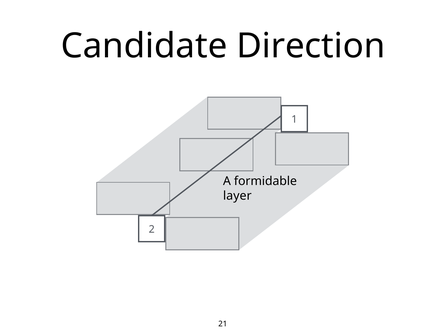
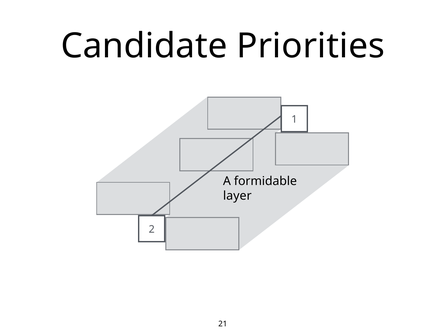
Direction: Direction -> Priorities (311, 46)
